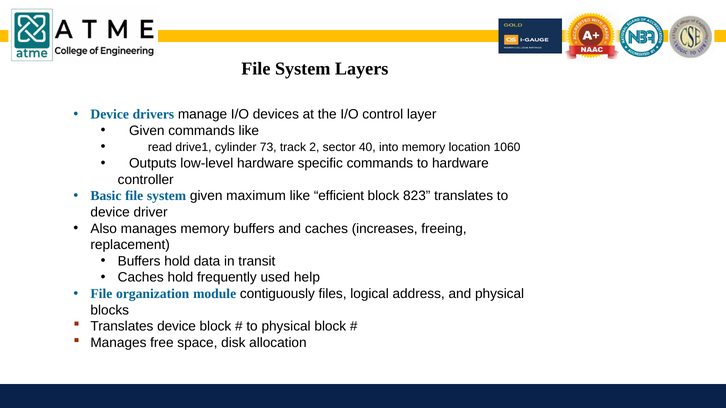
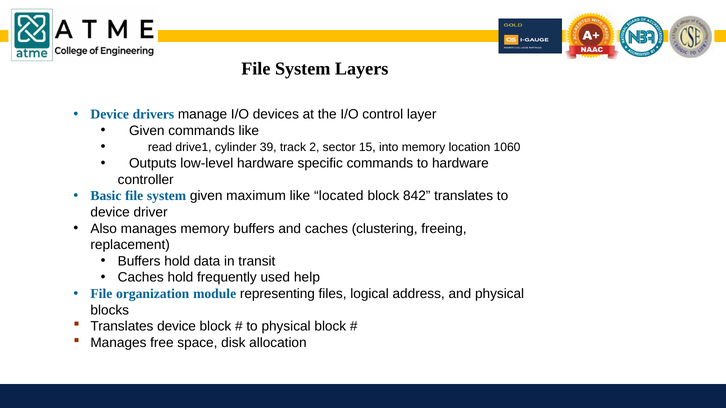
73: 73 -> 39 (268, 148)
40: 40 -> 15 (367, 148)
efficient: efficient -> located (339, 196)
823: 823 -> 842 (417, 196)
increases: increases -> clustering (385, 229)
contiguously: contiguously -> representing (277, 294)
